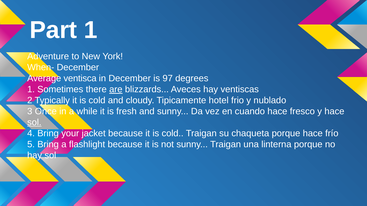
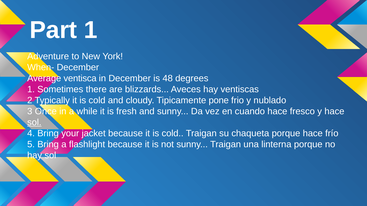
97: 97 -> 48 (168, 79)
are underline: present -> none (116, 90)
hotel: hotel -> pone (219, 101)
